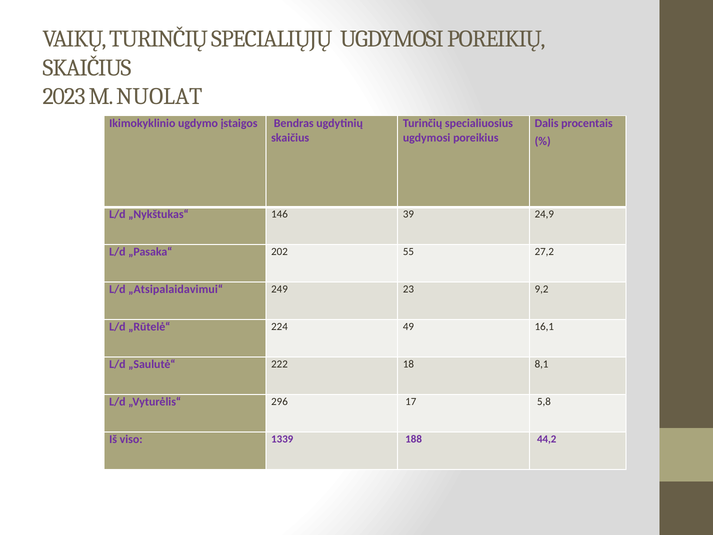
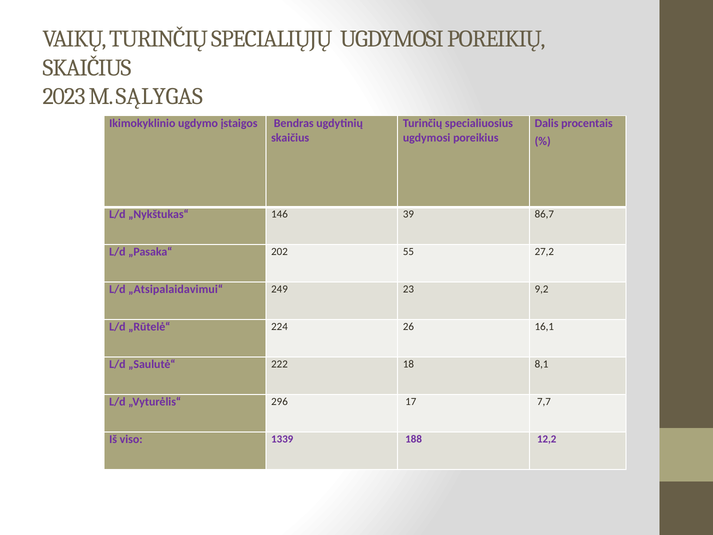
NUOLAT: NUOLAT -> SĄLYGAS (159, 96)
24,9: 24,9 -> 86,7 (544, 214)
49: 49 -> 26 (408, 326)
5,8: 5,8 -> 7,7 (544, 401)
44,2: 44,2 -> 12,2 (547, 439)
